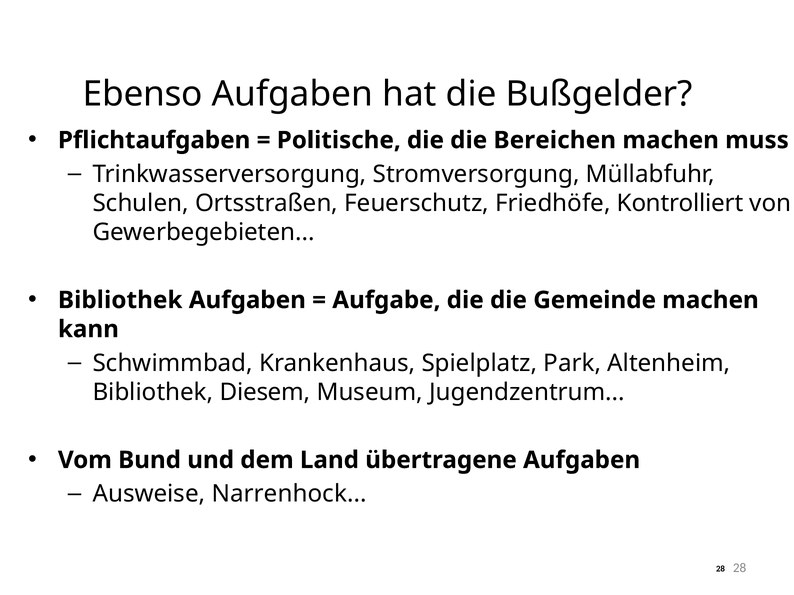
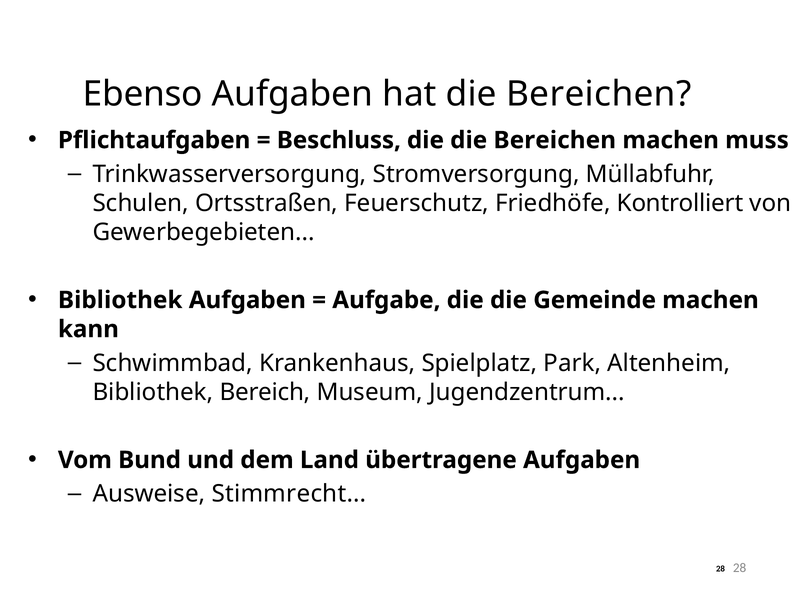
hat die Bußgelder: Bußgelder -> Bereichen (599, 94)
Politische: Politische -> Beschluss (339, 140)
Diesem: Diesem -> Bereich (265, 393)
Narrenhock: Narrenhock -> Stimmrecht (289, 494)
